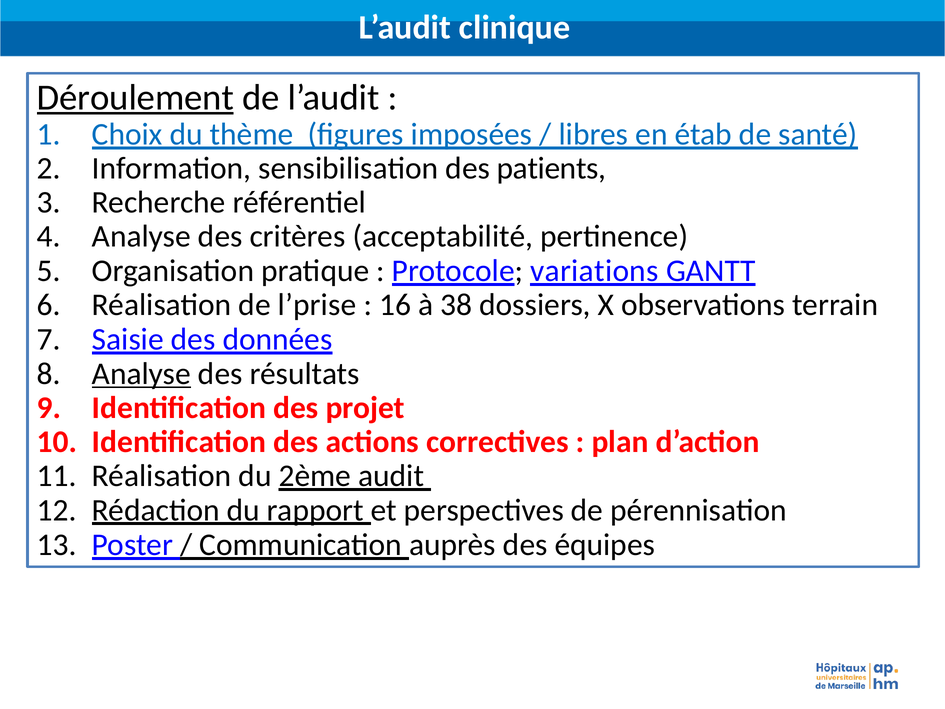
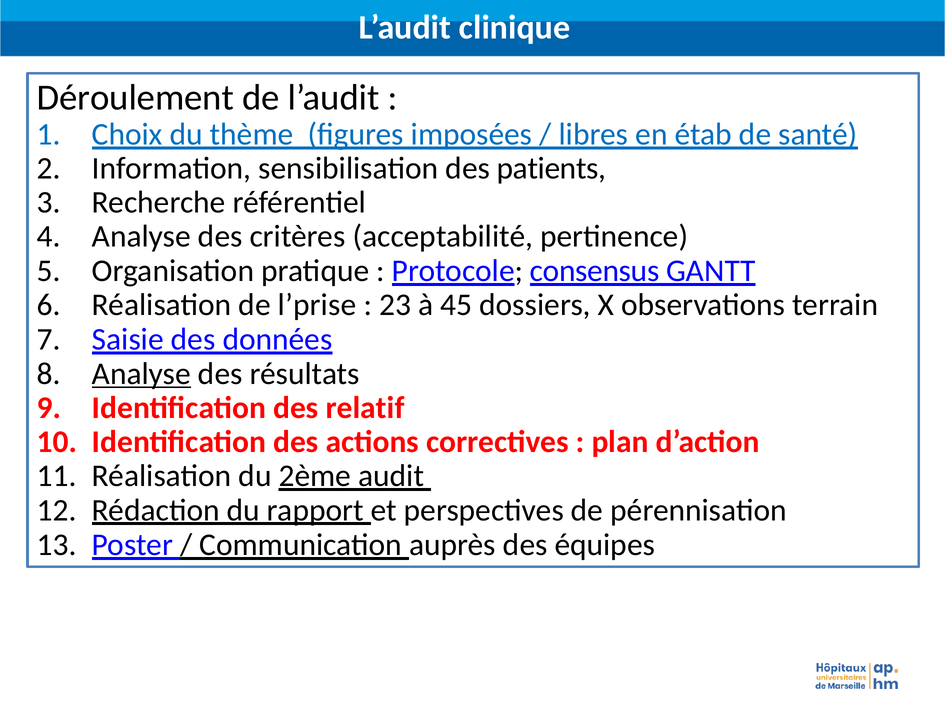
Déroulement underline: present -> none (135, 97)
variations: variations -> consensus (595, 271)
16: 16 -> 23 (395, 305)
38: 38 -> 45 (456, 305)
projet: projet -> relatif (365, 408)
